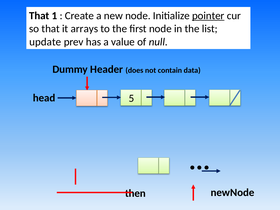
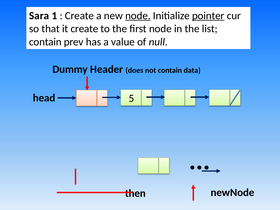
That: That -> Sara (39, 16)
node underline: none -> present (138, 16)
it arrays: arrays -> create (84, 29)
update: update -> contain (45, 42)
